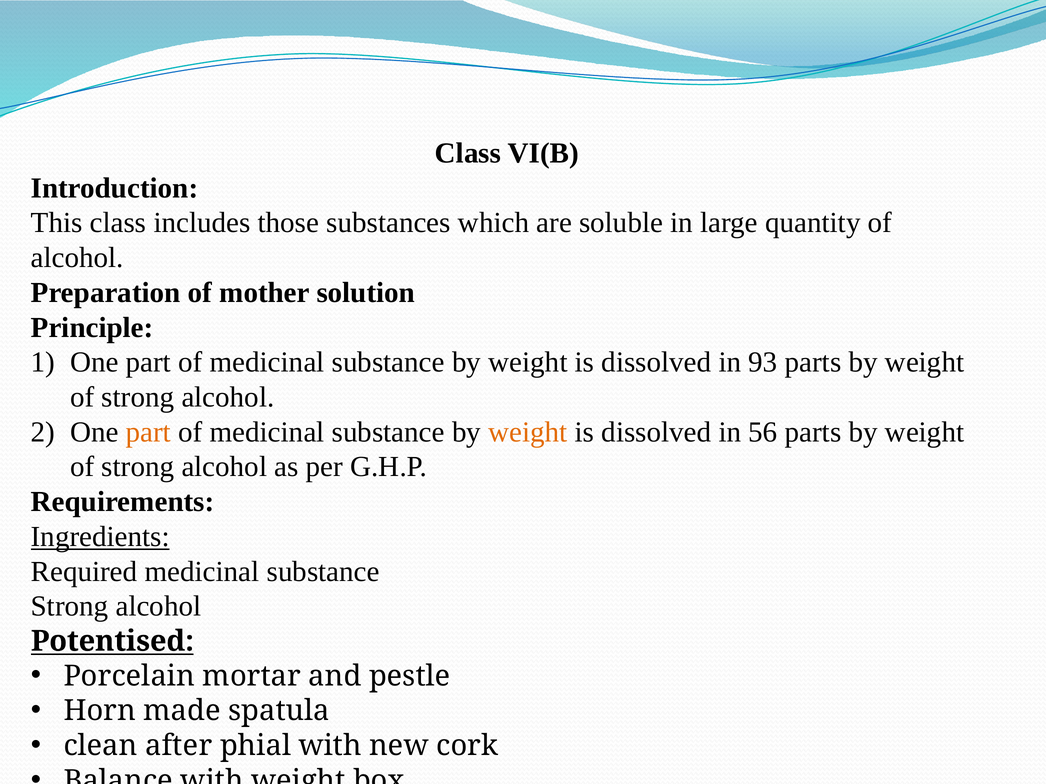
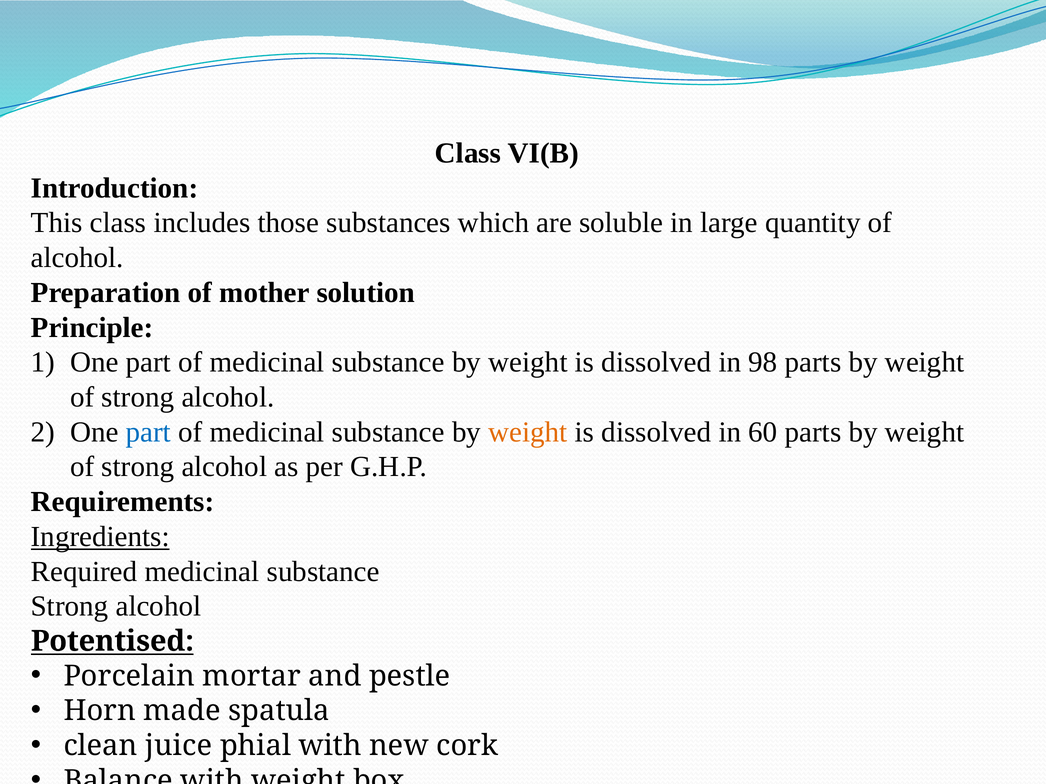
93: 93 -> 98 (763, 363)
part colour: orange -> blue (148, 432)
56: 56 -> 60 (763, 432)
after: after -> juice (179, 746)
